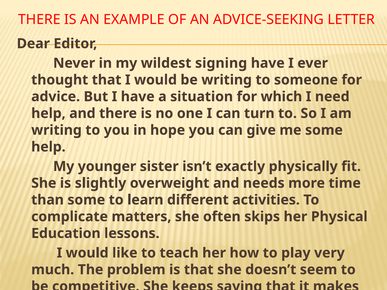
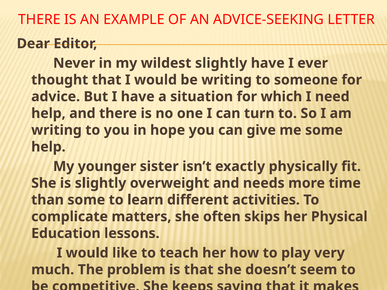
wildest signing: signing -> slightly (221, 63)
